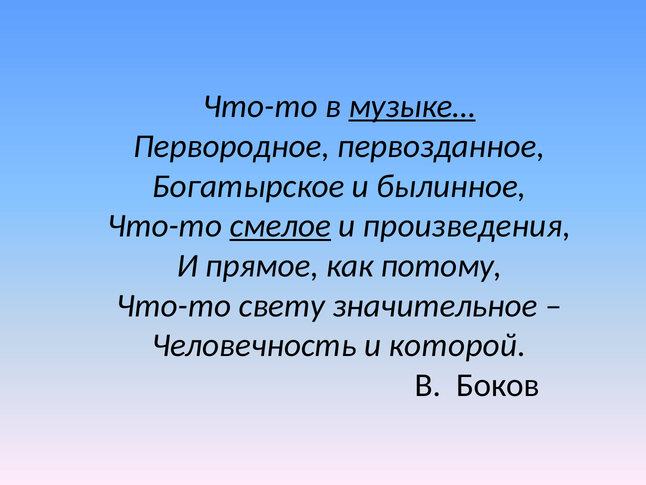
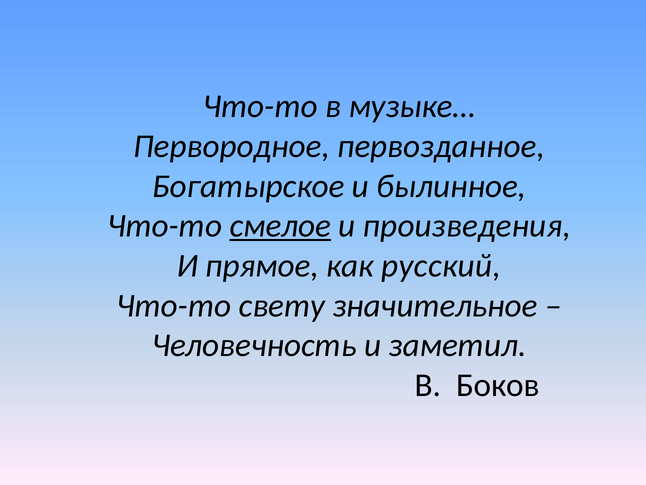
музыке… underline: present -> none (412, 106)
потому: потому -> русский (441, 266)
которой: которой -> заметил (457, 345)
